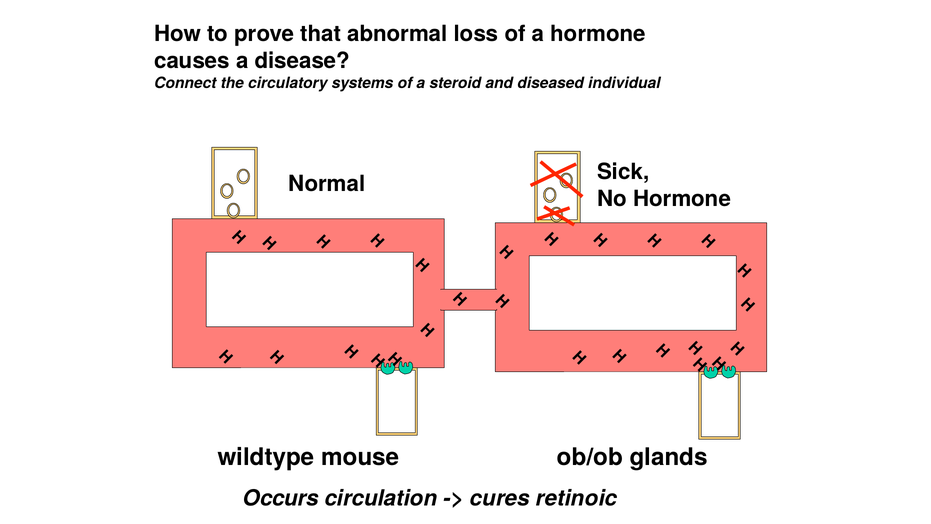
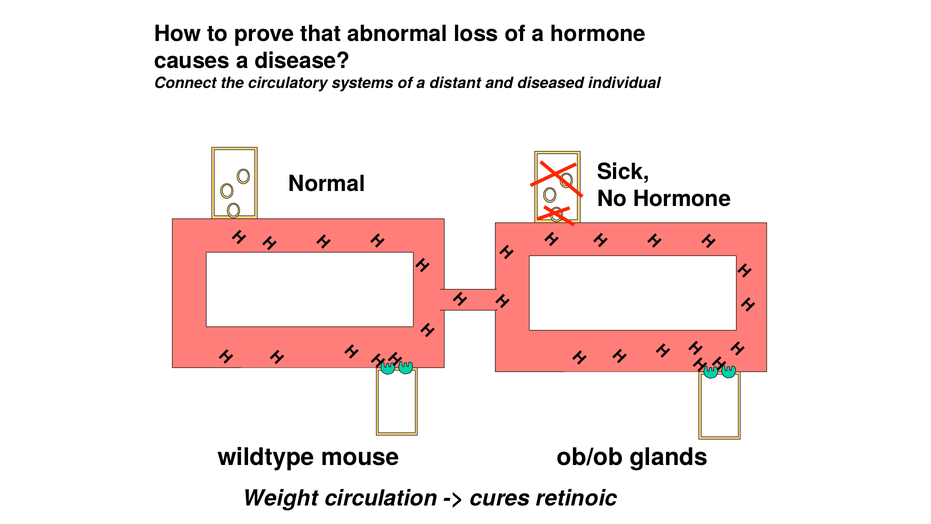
steroid: steroid -> distant (455, 83)
Occurs: Occurs -> Weight (281, 498)
